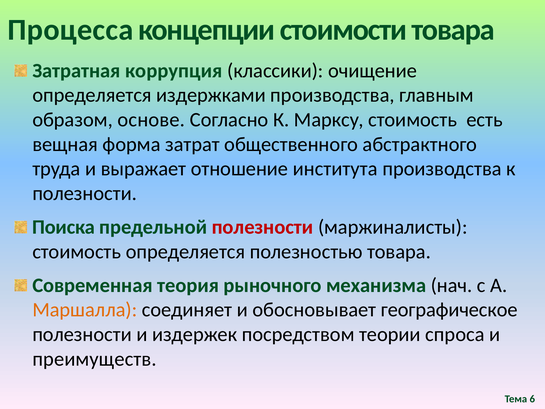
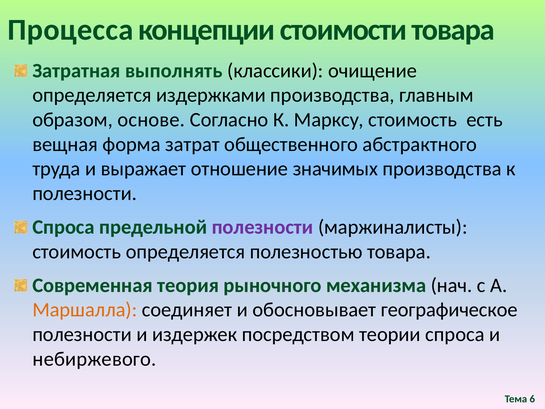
коррупция: коррупция -> выполнять (174, 71)
института: института -> значимых (335, 169)
Поиска: Поиска -> Спроса (63, 227)
полезности colour: red -> purple (263, 227)
преимуществ: преимуществ -> небиржевого (94, 359)
